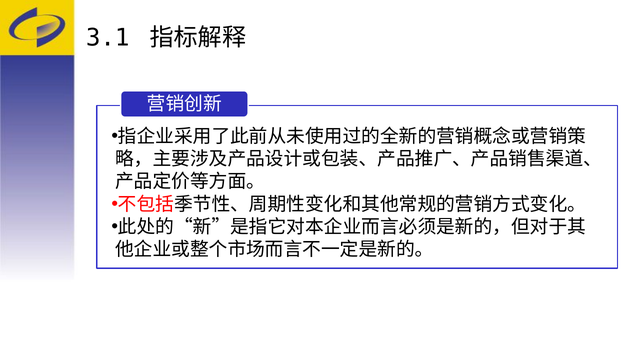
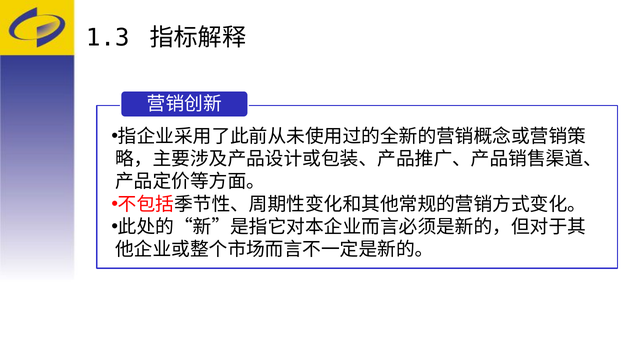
3.1: 3.1 -> 1.3 (108, 38)
